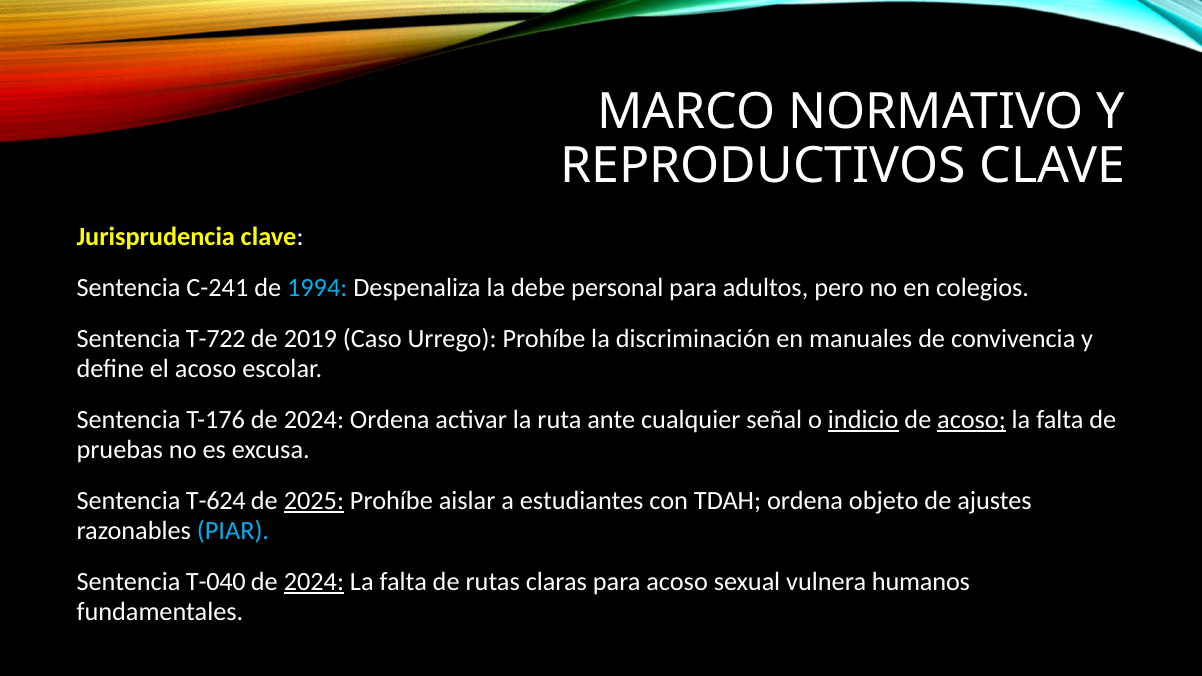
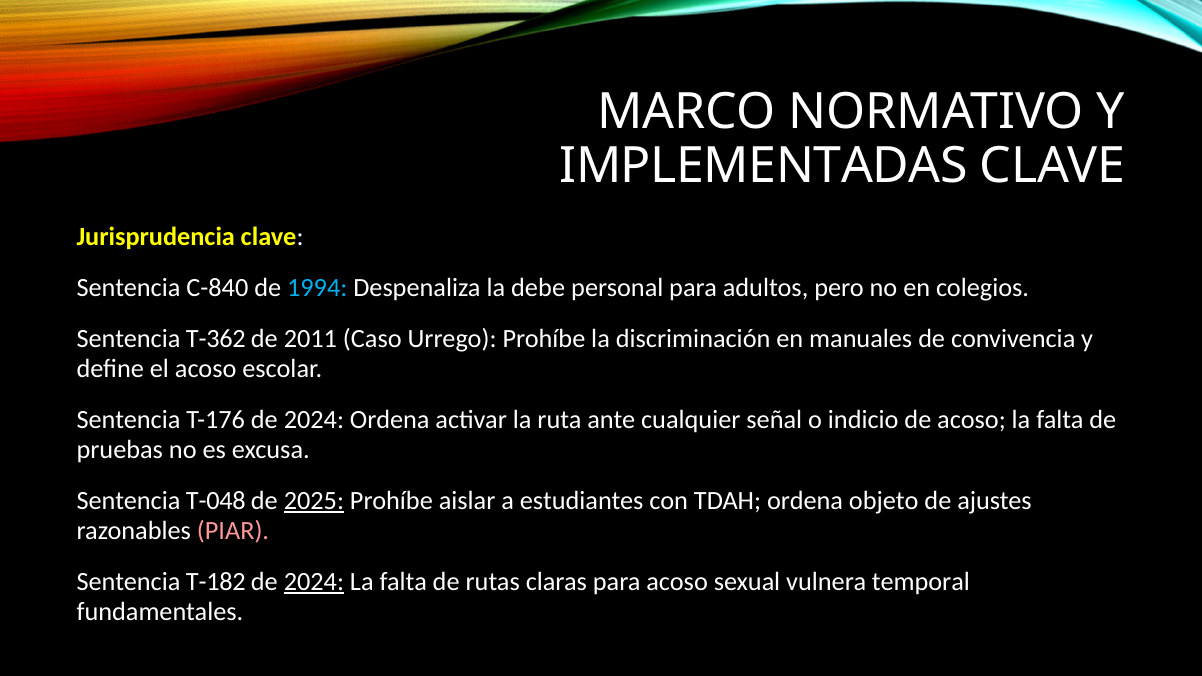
REPRODUCTIVOS: REPRODUCTIVOS -> IMPLEMENTADAS (764, 166)
C-241: C-241 -> C-840 (217, 288)
T-722: T-722 -> T-362 (216, 339)
2019: 2019 -> 2011 (310, 339)
indicio underline: present -> none (863, 420)
acoso underline: present -> none (972, 420)
T-624: T-624 -> T-048 (216, 501)
PIAR colour: light blue -> pink (233, 531)
T-040: T-040 -> T-182 (216, 582)
humanos: humanos -> temporal (921, 582)
